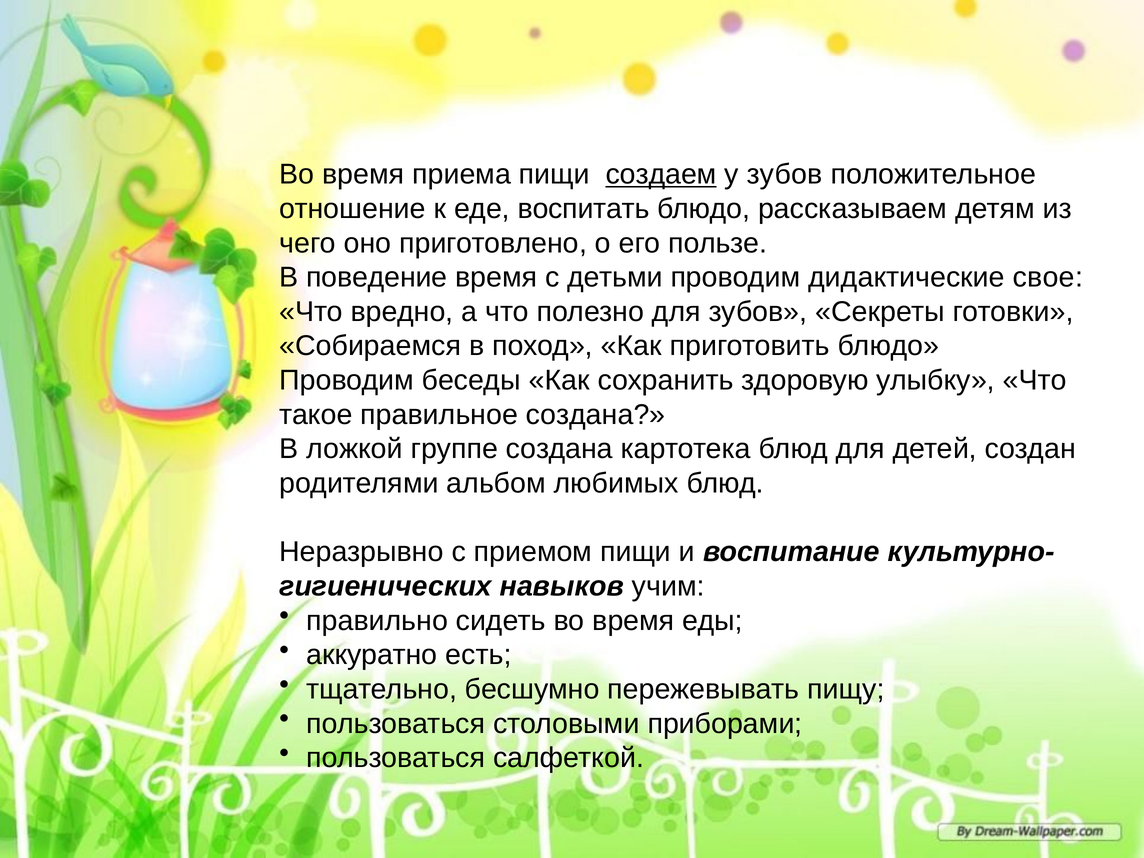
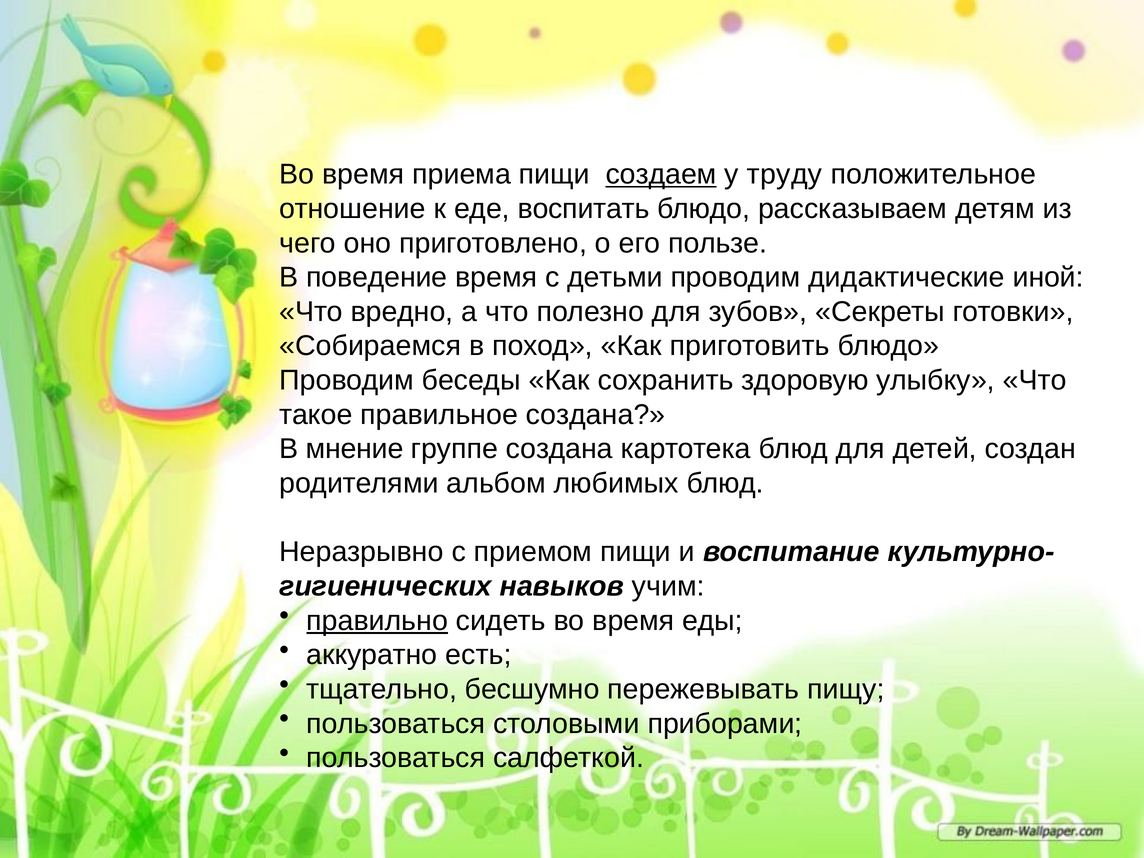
у зубов: зубов -> труду (785, 174)
свое: свое -> иной (1048, 277)
ложкой: ложкой -> мнение (355, 449)
правильно underline: none -> present (377, 621)
